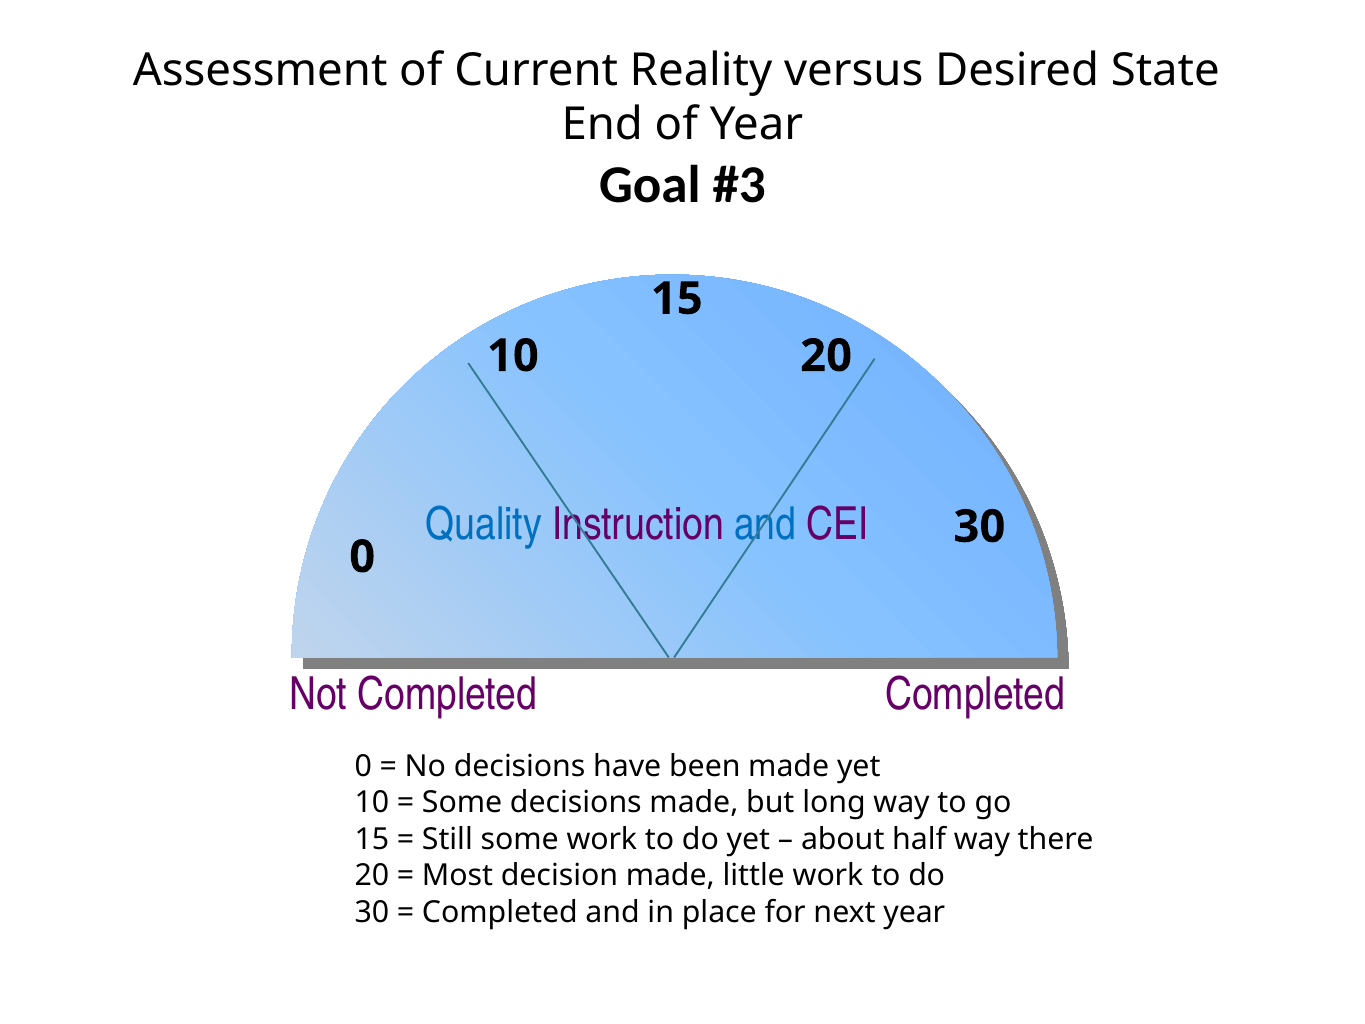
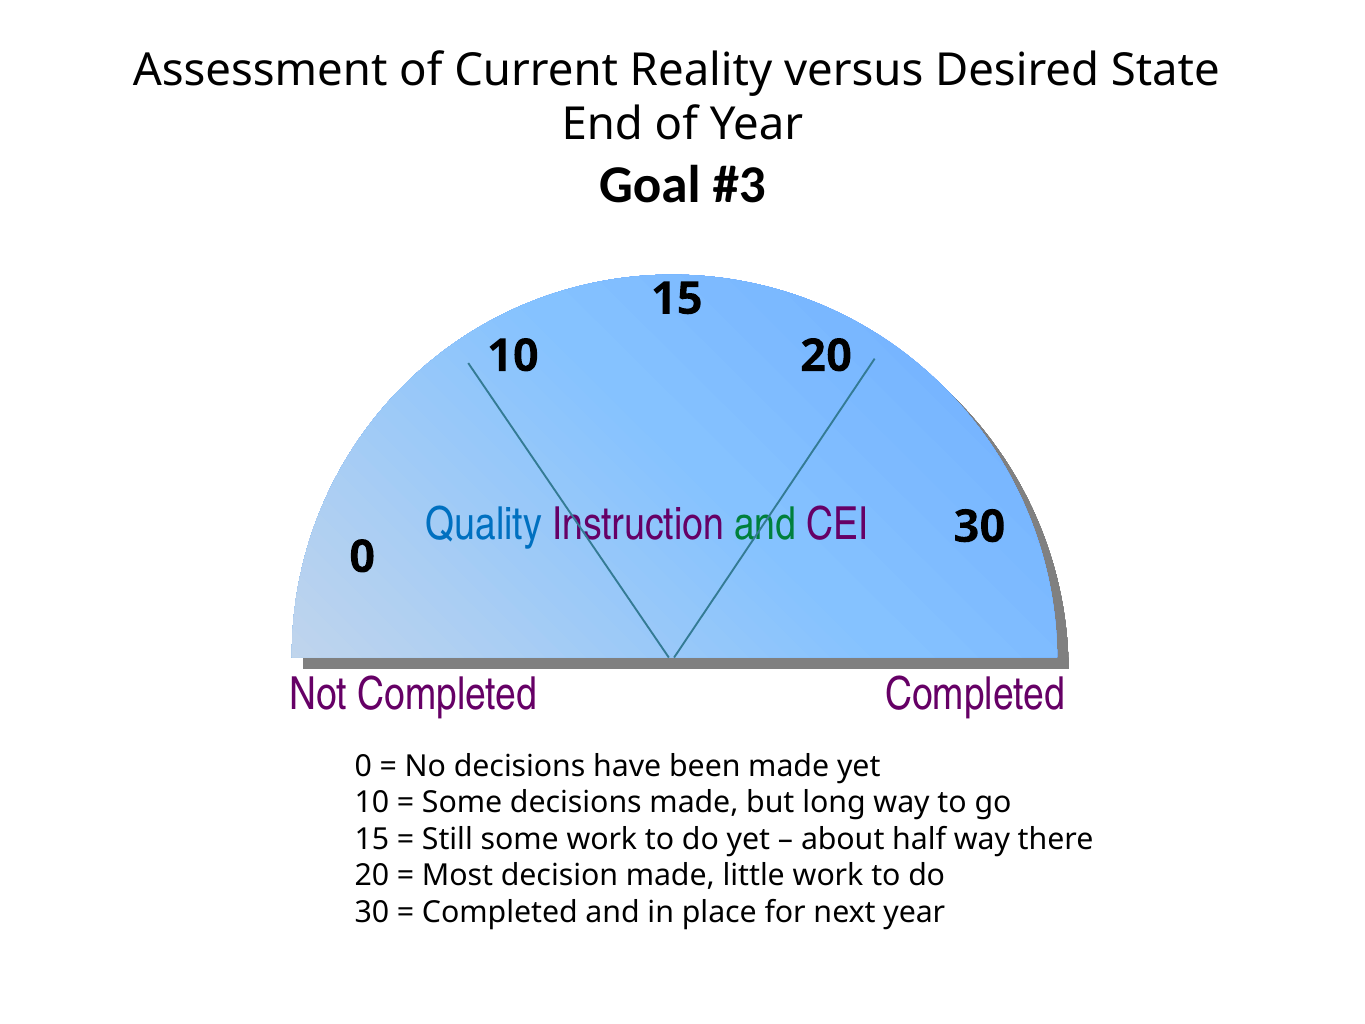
and colour: blue -> green (765, 524)
